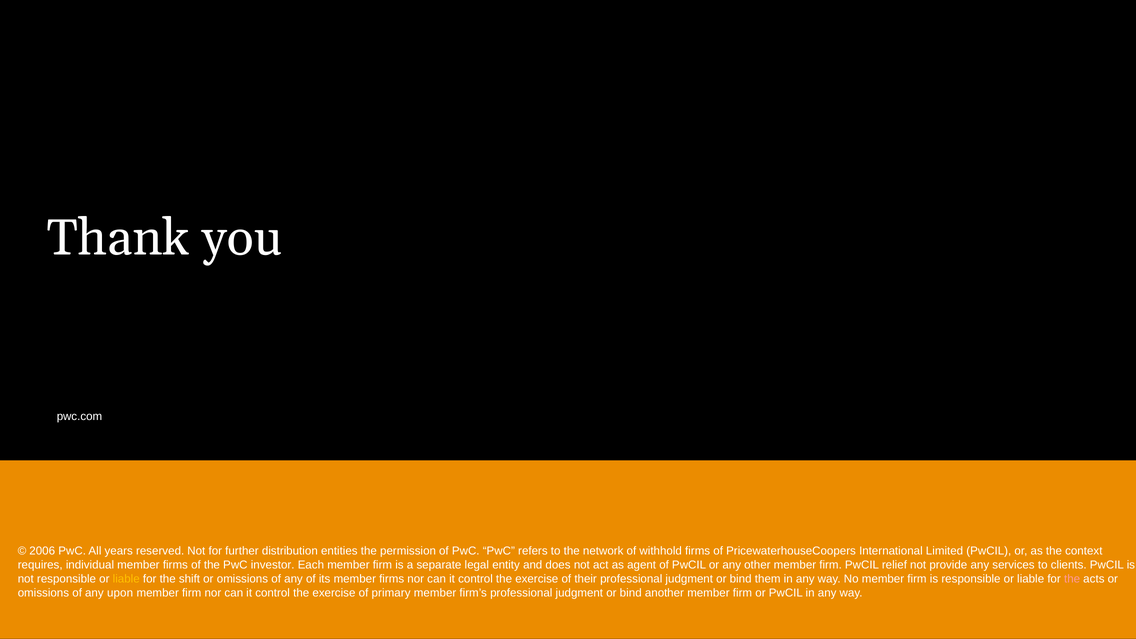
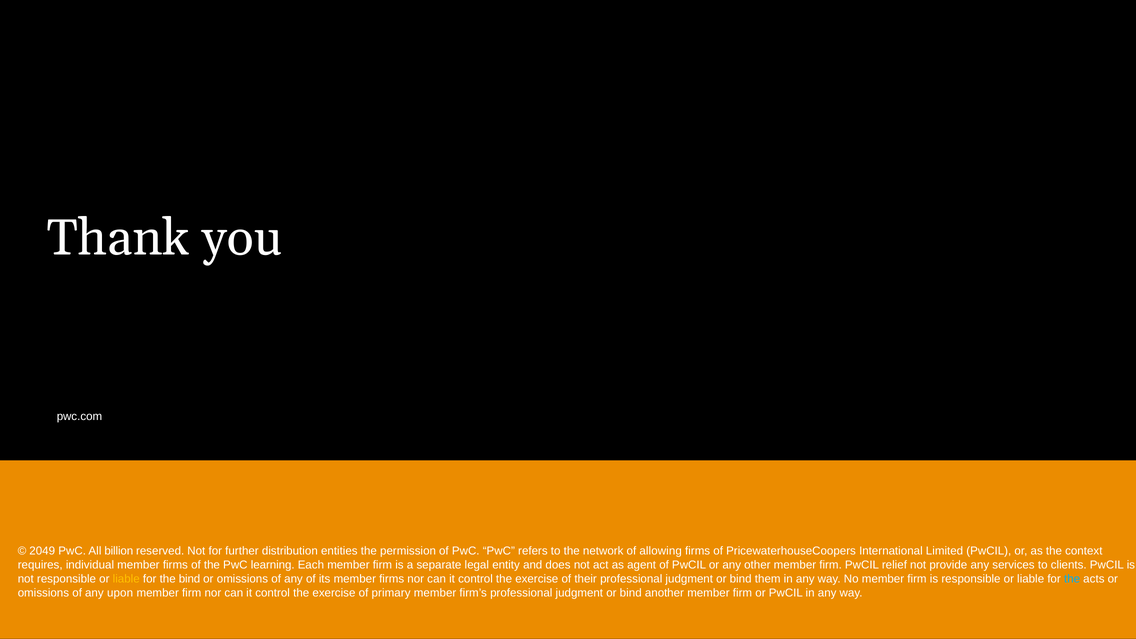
2006: 2006 -> 2049 (42, 551)
years: years -> billion (119, 551)
withhold: withhold -> allowing (661, 551)
investor: investor -> learning (273, 565)
the shift: shift -> bind (190, 579)
the colour: pink -> light blue (1072, 579)
